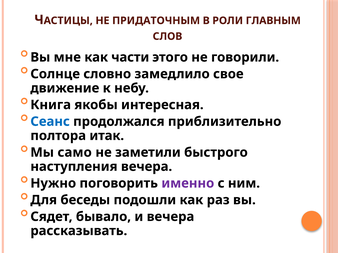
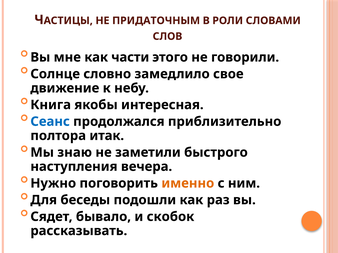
ГЛАВНЫМ: ГЛАВНЫМ -> СЛОВАМИ (273, 21)
само: само -> знаю (75, 153)
именно colour: purple -> orange (188, 184)
и вечера: вечера -> скобок (170, 217)
